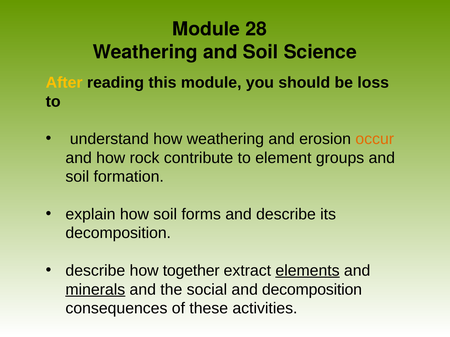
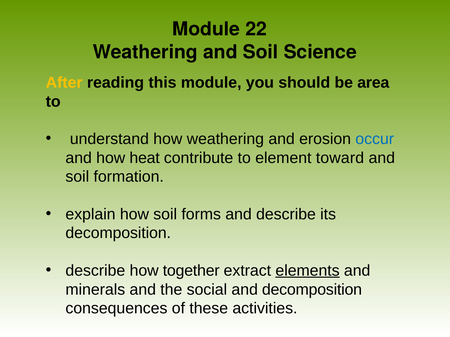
28: 28 -> 22 (256, 29)
loss: loss -> area (373, 83)
occur colour: orange -> blue (375, 139)
rock: rock -> heat (145, 158)
groups: groups -> toward (340, 158)
minerals underline: present -> none (95, 290)
